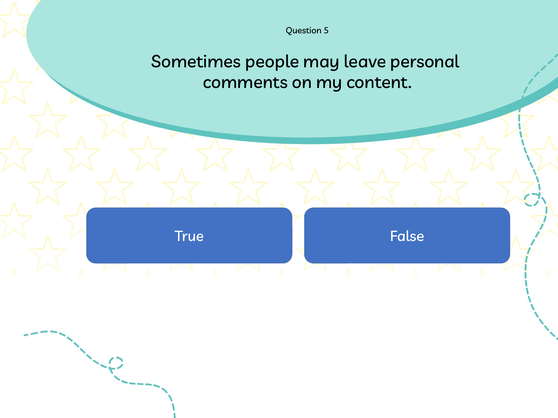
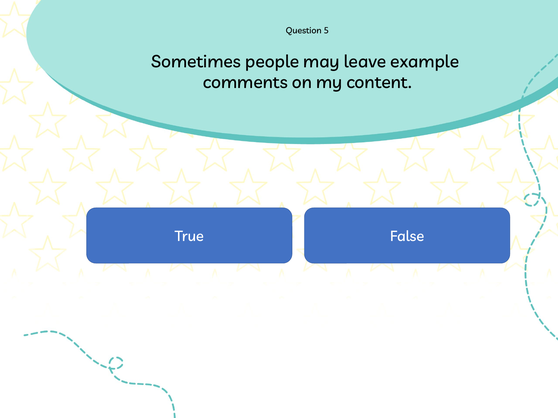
personal: personal -> example (425, 62)
